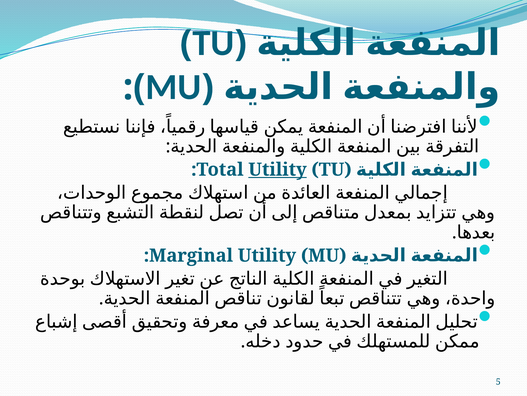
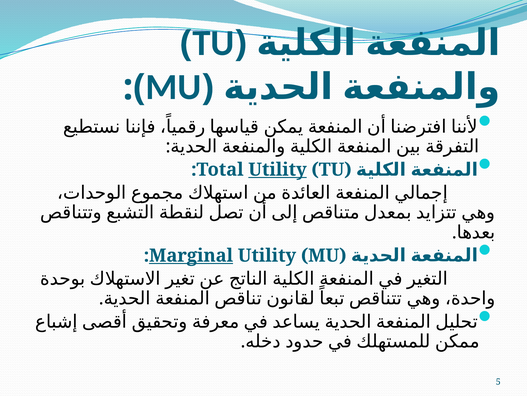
Marginal underline: none -> present (191, 255)
